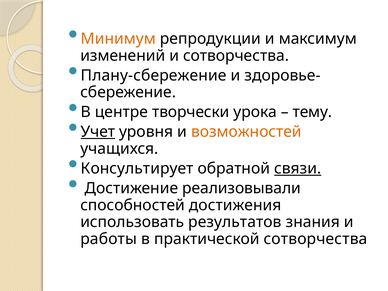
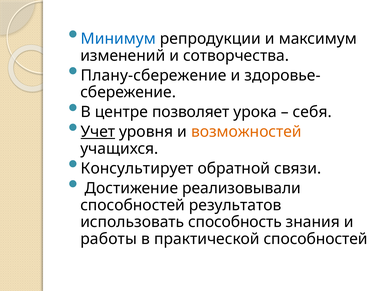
Минимум colour: orange -> blue (118, 39)
творчески: творчески -> позволяет (191, 112)
тему: тему -> себя (312, 112)
связи underline: present -> none (298, 168)
достижения: достижения -> результатов (235, 205)
результатов: результатов -> способность (235, 222)
практической сотворчества: сотворчества -> способностей (316, 239)
